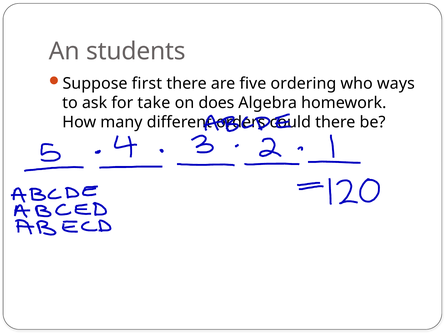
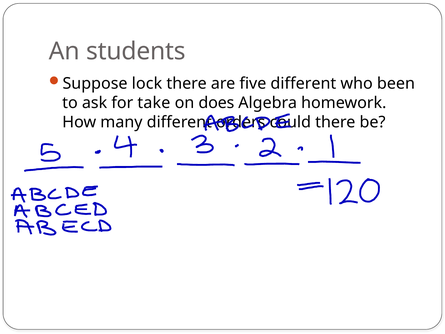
first: first -> lock (147, 83)
five ordering: ordering -> different (303, 83)
ways: ways -> been (396, 83)
